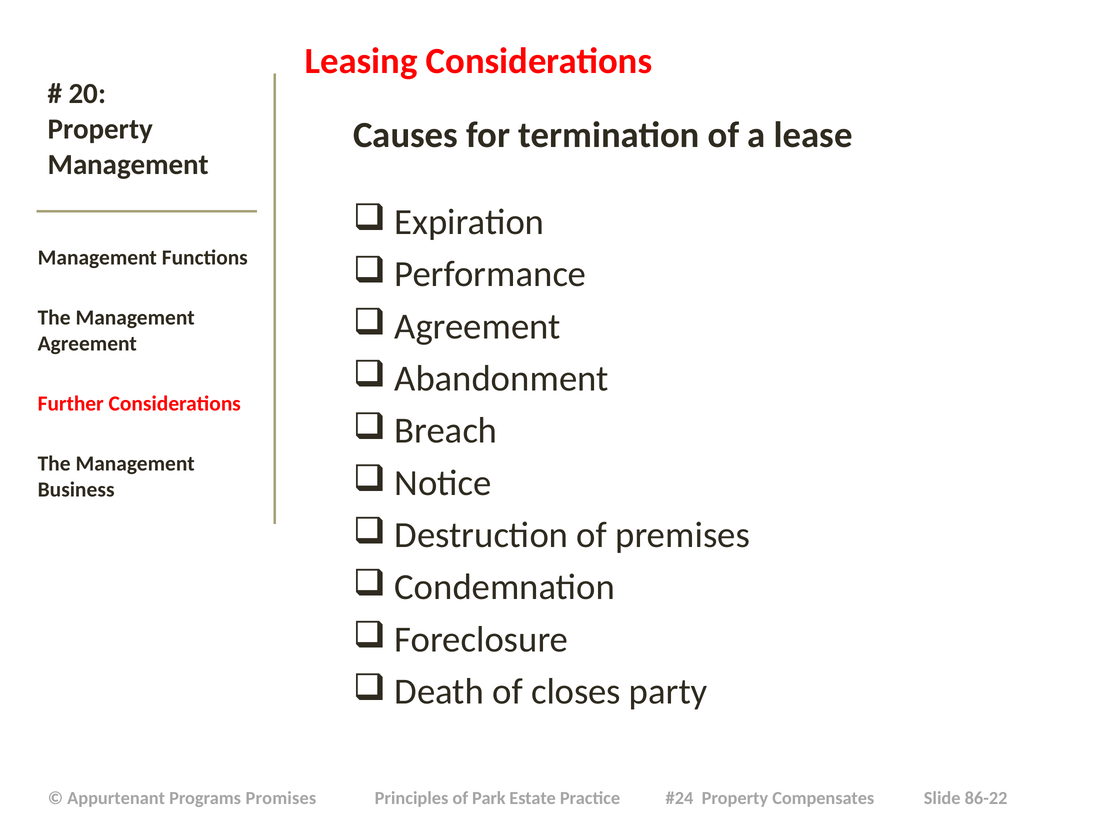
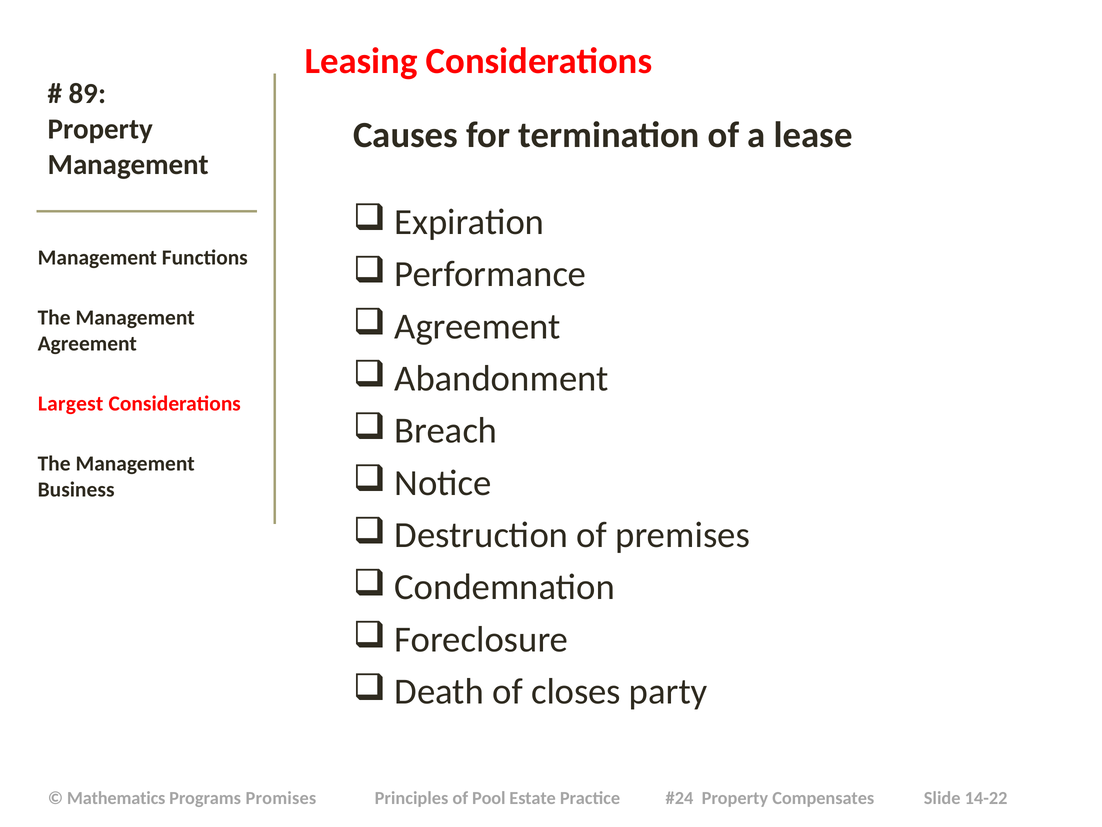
20: 20 -> 89 (87, 94)
Further: Further -> Largest (71, 403)
Appurtenant: Appurtenant -> Mathematics (116, 797)
Park: Park -> Pool (489, 797)
86-22: 86-22 -> 14-22 (986, 797)
